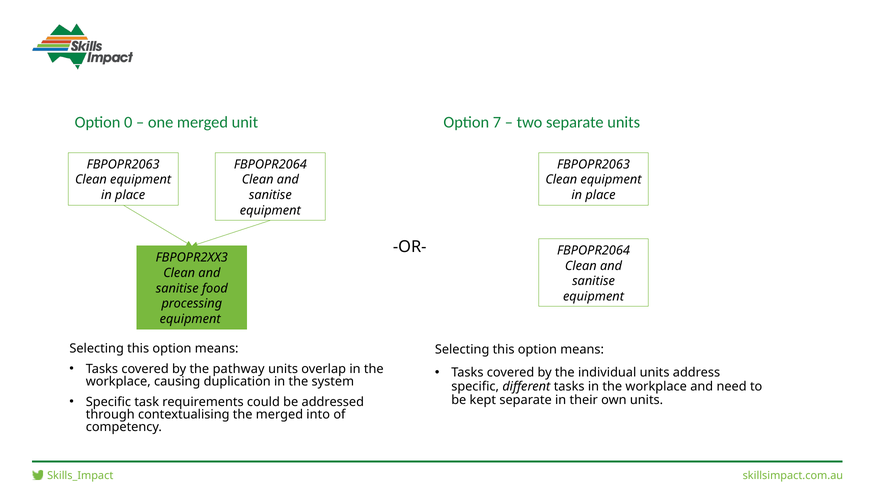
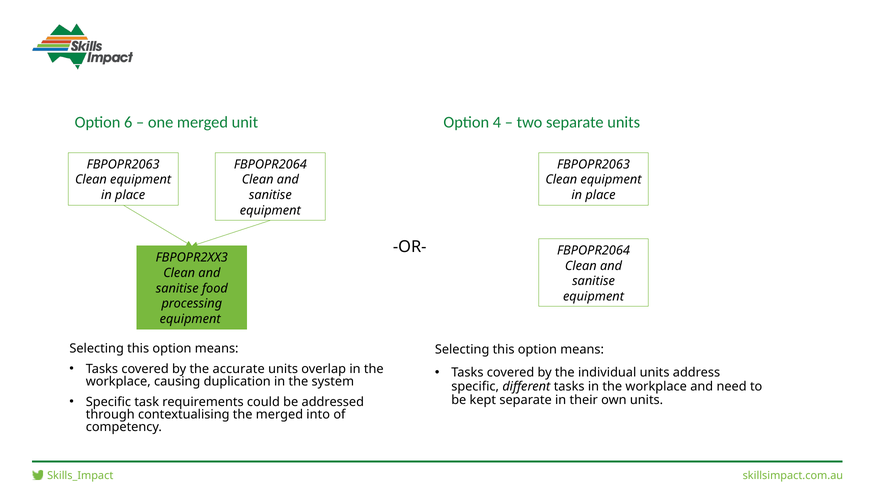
0: 0 -> 6 (128, 122)
7: 7 -> 4 (497, 122)
pathway: pathway -> accurate (239, 369)
